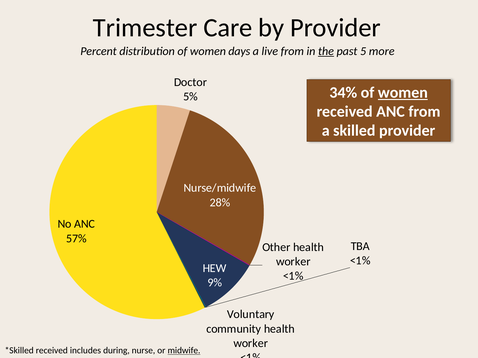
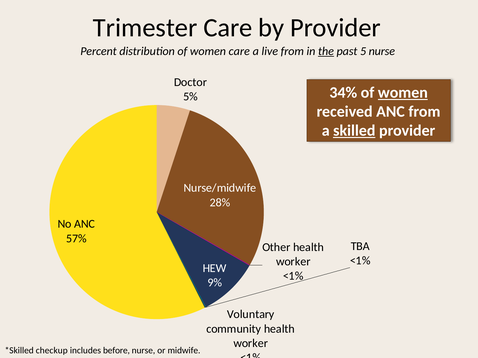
women days: days -> care (239, 51)
5 more: more -> nurse (382, 51)
skilled underline: none -> present (354, 131)
received: received -> checkup (52, 351)
during: during -> before (116, 351)
midwife underline: present -> none (184, 351)
